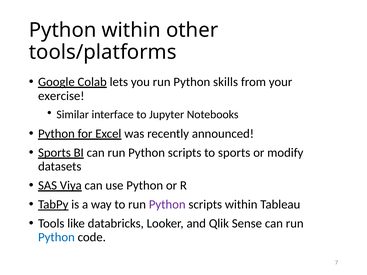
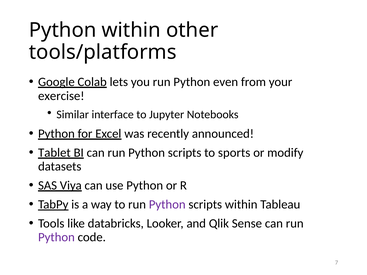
skills: skills -> even (226, 82)
Sports: Sports -> Tablet (54, 153)
Python colour: blue -> purple (56, 237)
